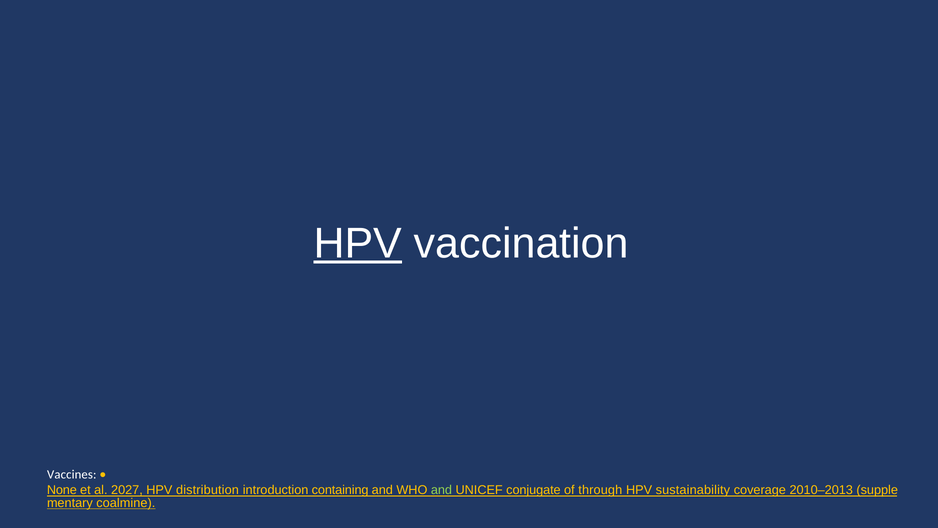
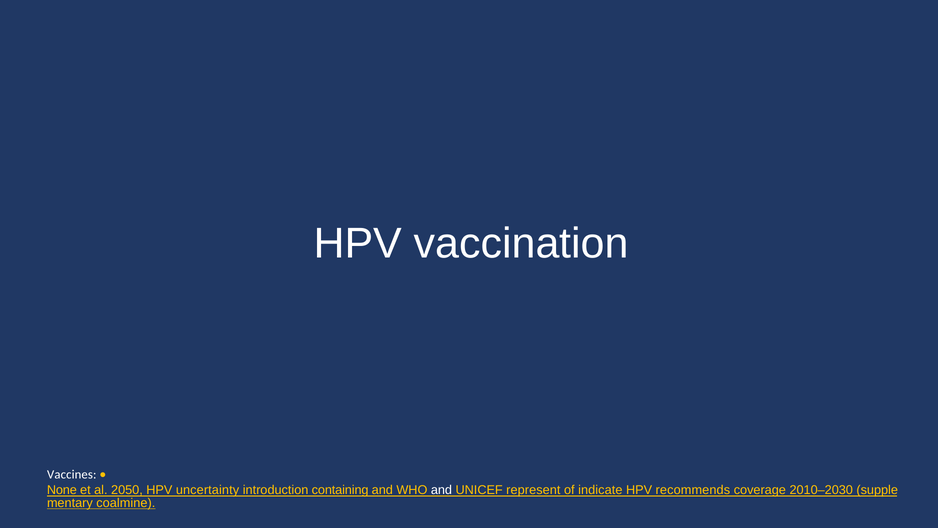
HPV underline: present -> none (358, 243)
2027: 2027 -> 2050 (127, 490)
distribution: distribution -> uncertainty (208, 490)
and colour: light green -> white (441, 490)
conjugate: conjugate -> represent (533, 490)
through: through -> indicate (600, 490)
sustainability: sustainability -> recommends (693, 490)
2010–2013: 2010–2013 -> 2010–2030 (821, 490)
